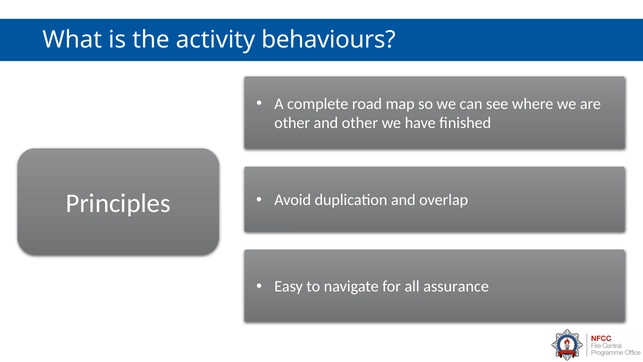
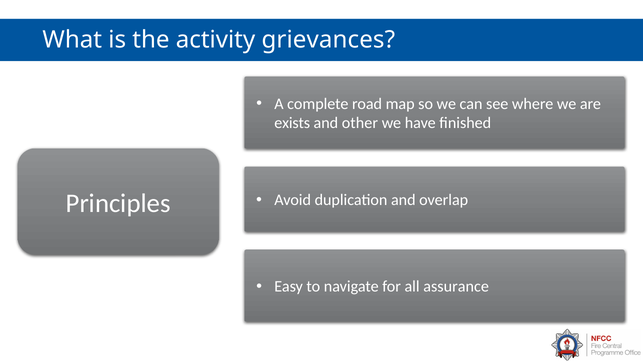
behaviours: behaviours -> grievances (328, 40)
other: other -> exists (292, 123)
